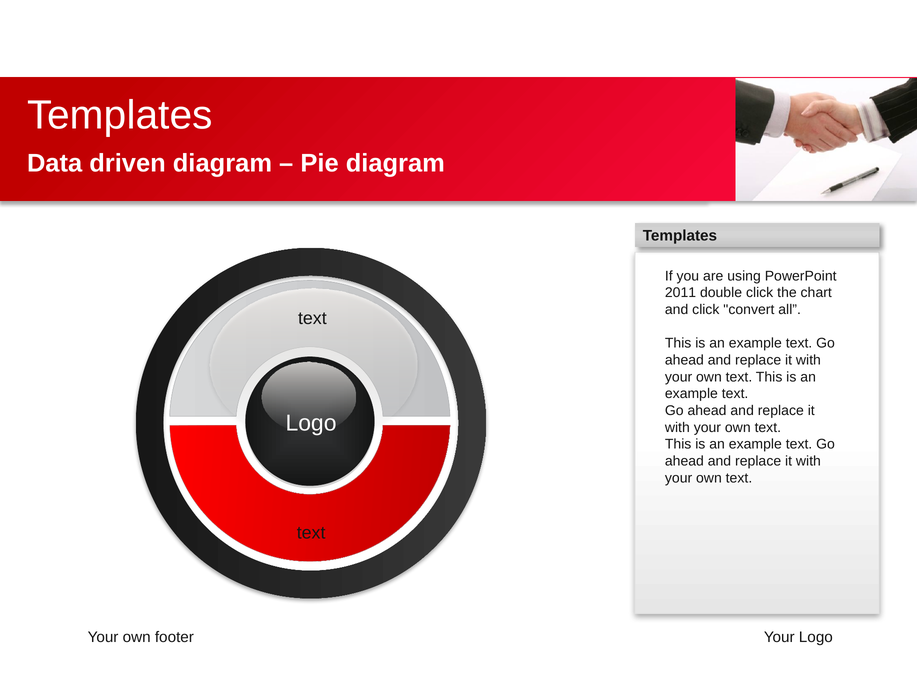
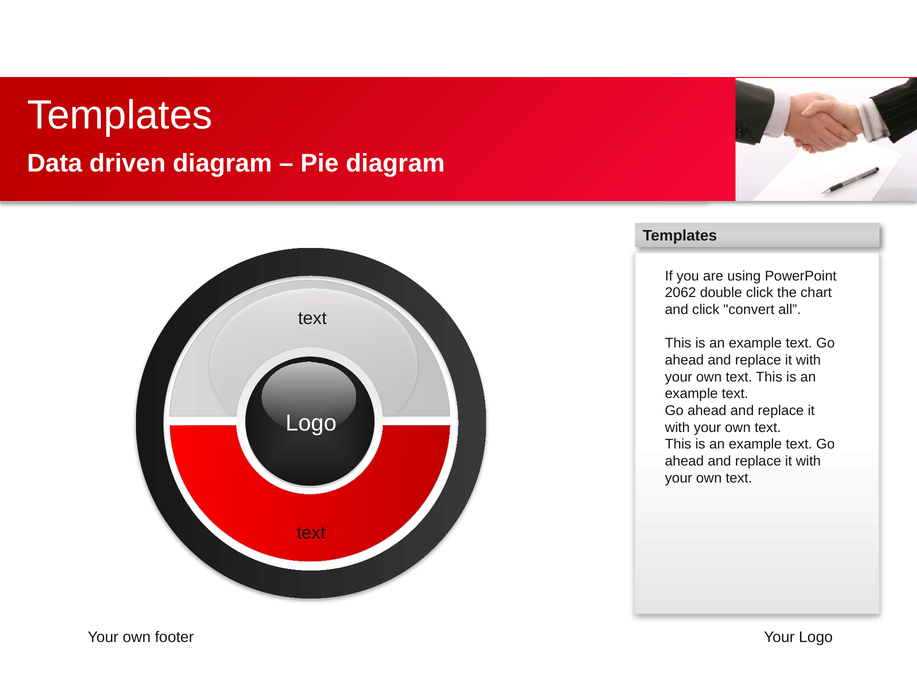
2011: 2011 -> 2062 (681, 293)
